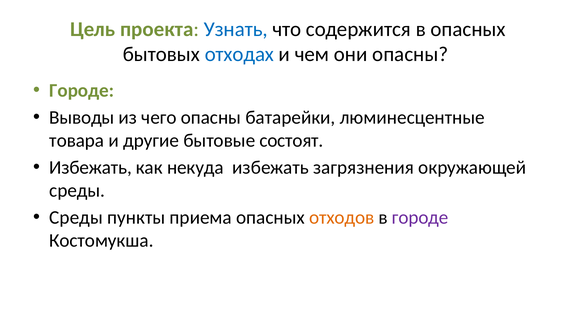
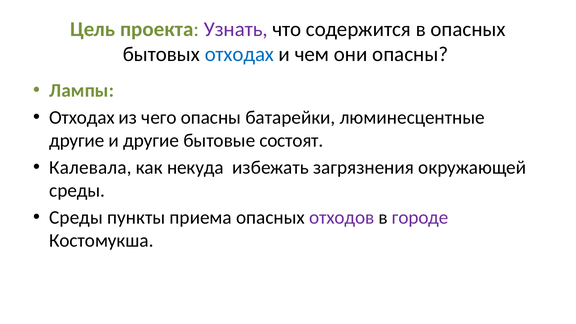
Узнать colour: blue -> purple (236, 29)
Городе: Городе -> Лампы (82, 91)
Выводы: Выводы -> Отходах (82, 118)
товара: товара -> другие (77, 141)
Избежать: Избежать -> Калевала (90, 168)
отходов colour: orange -> purple (342, 217)
